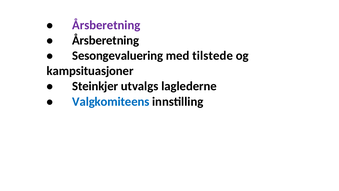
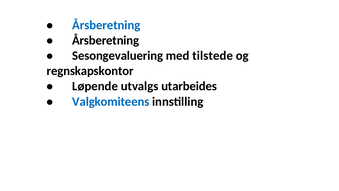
Årsberetning colour: purple -> blue (106, 25)
kampsituasjoner: kampsituasjoner -> regnskapskontor (90, 71)
Steinkjer: Steinkjer -> Løpende (95, 86)
laglederne: laglederne -> utarbeides (189, 86)
